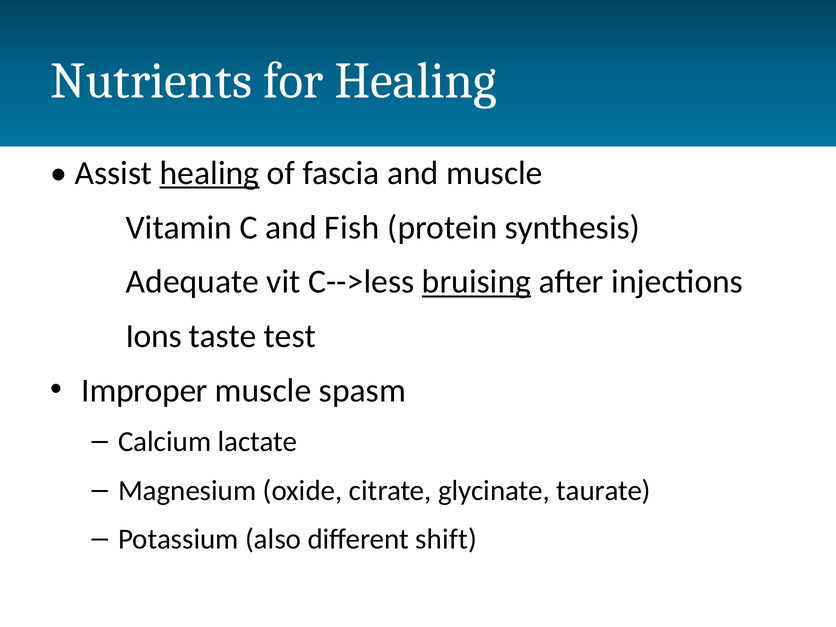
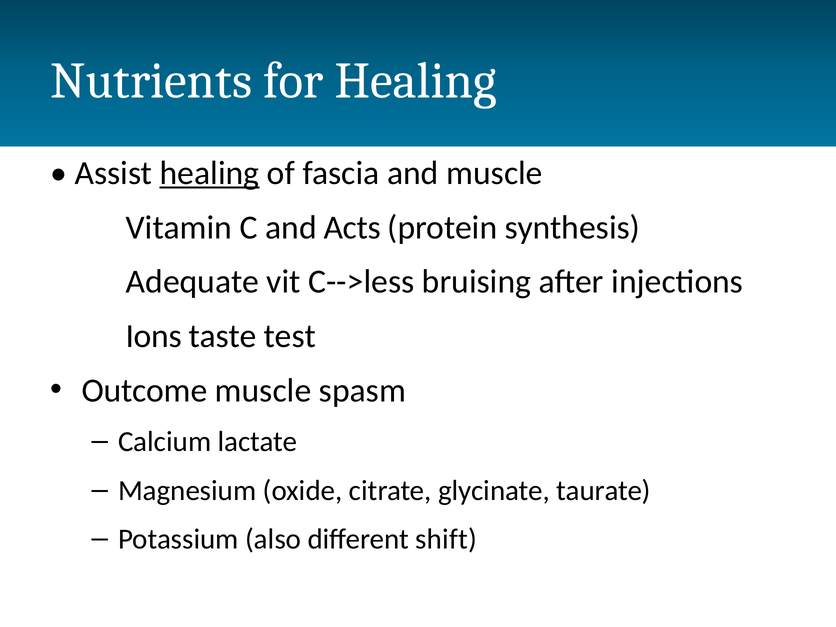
Fish: Fish -> Acts (352, 227)
bruising underline: present -> none (477, 282)
Improper: Improper -> Outcome (144, 391)
